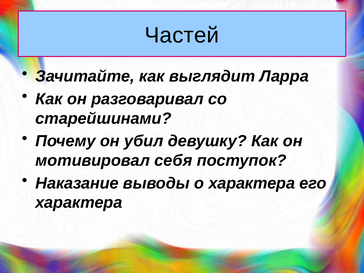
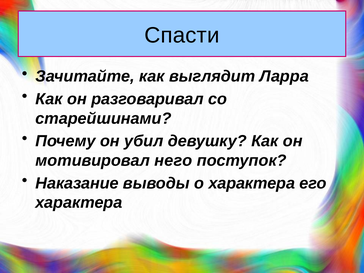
Частей: Частей -> Спасти (182, 35)
себя: себя -> него (173, 161)
